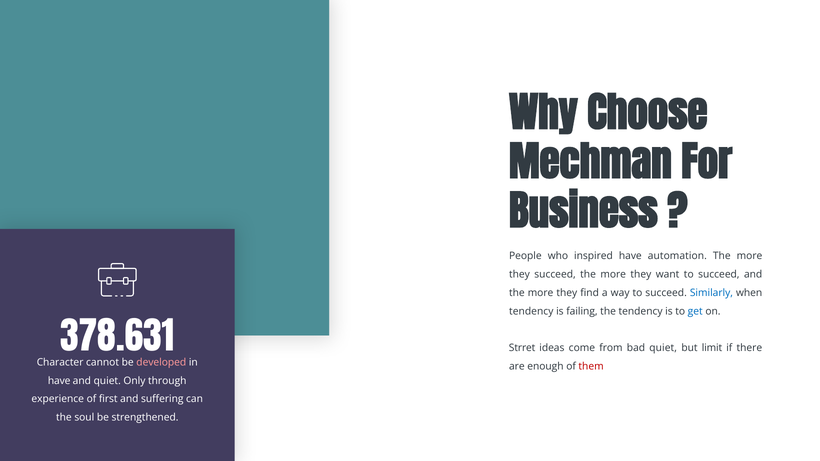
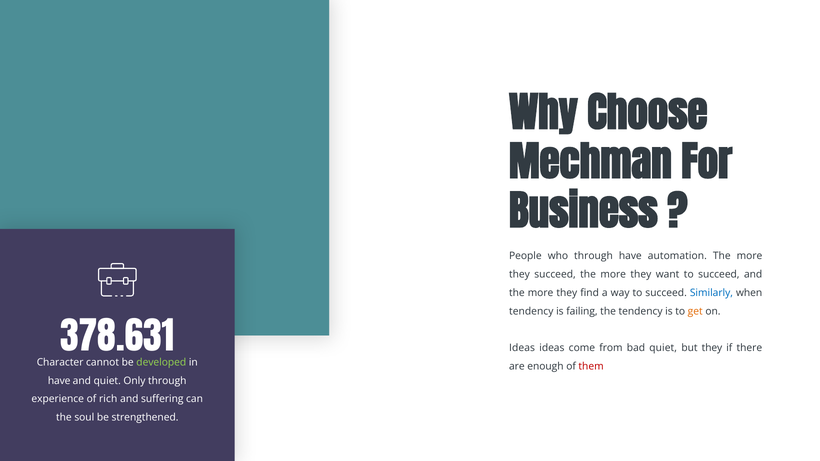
who inspired: inspired -> through (593, 256)
get colour: blue -> orange (695, 311)
Strret: Strret -> Ideas (522, 348)
but limit: limit -> they (712, 348)
developed colour: pink -> light green (161, 362)
first: first -> rich (108, 399)
